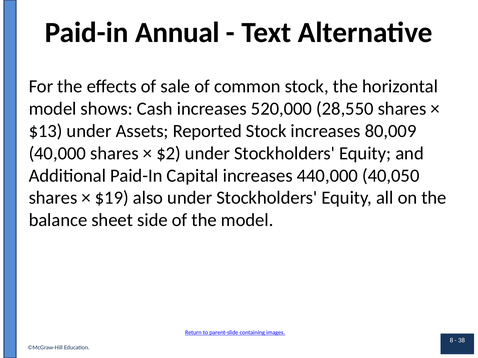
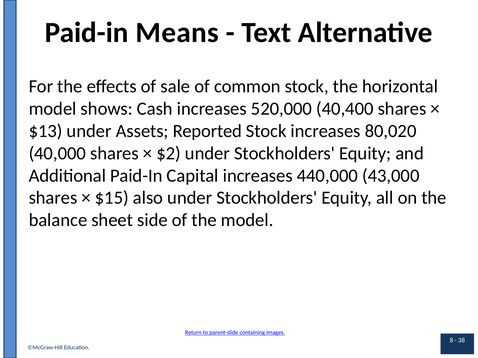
Annual: Annual -> Means (177, 33)
28,550: 28,550 -> 40,400 (345, 109)
80,009: 80,009 -> 80,020 (391, 131)
40,050: 40,050 -> 43,000 (391, 176)
$19: $19 -> $15 (112, 198)
